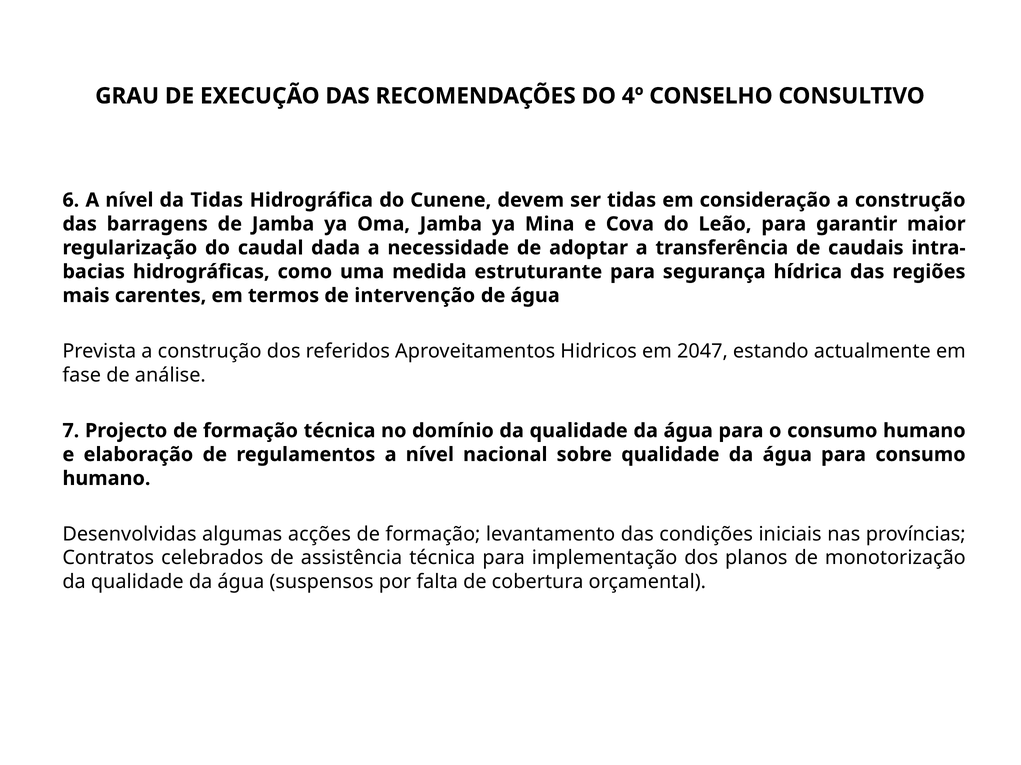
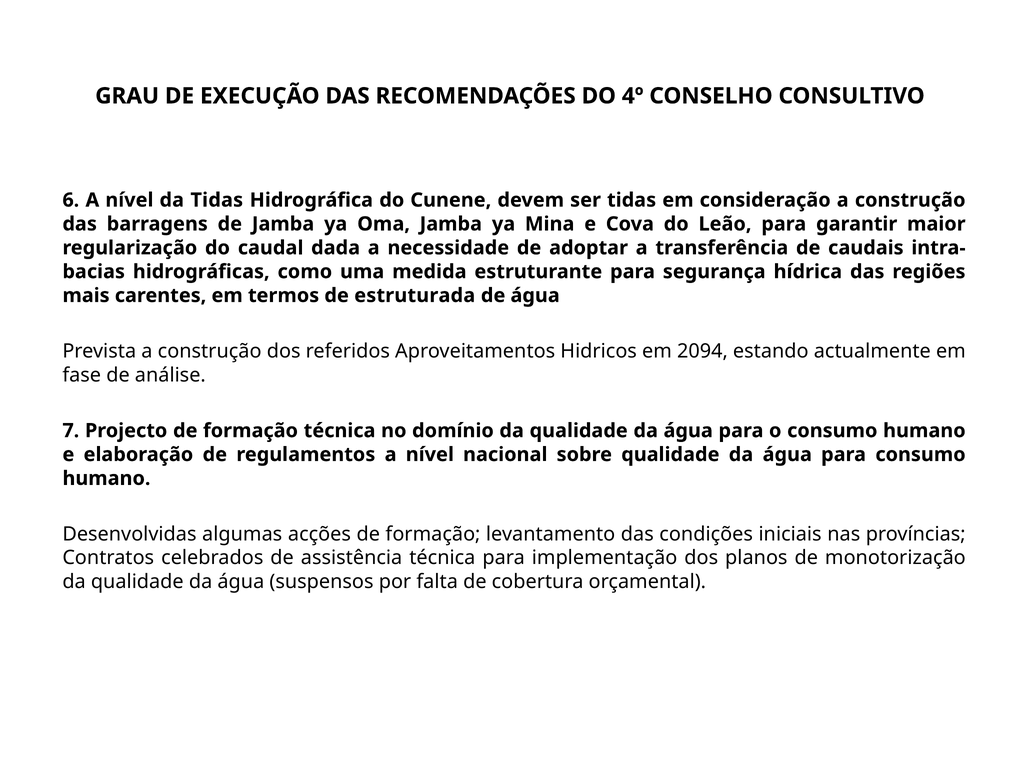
intervenção: intervenção -> estruturada (415, 296)
2047: 2047 -> 2094 (702, 352)
